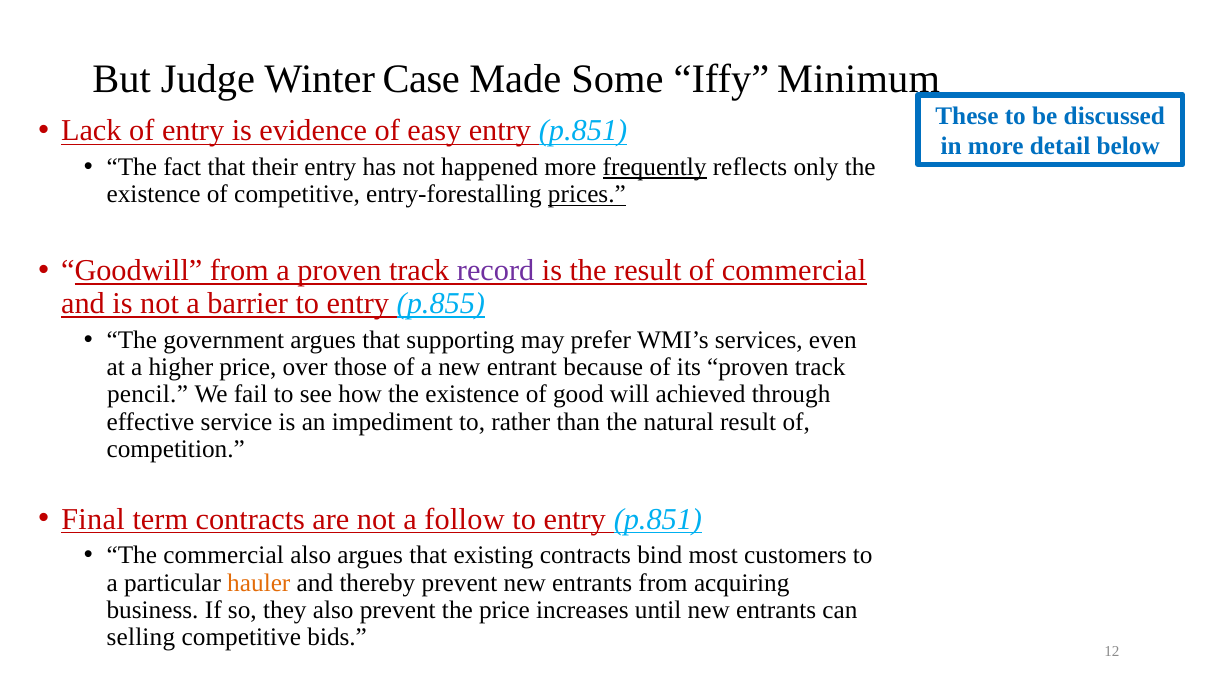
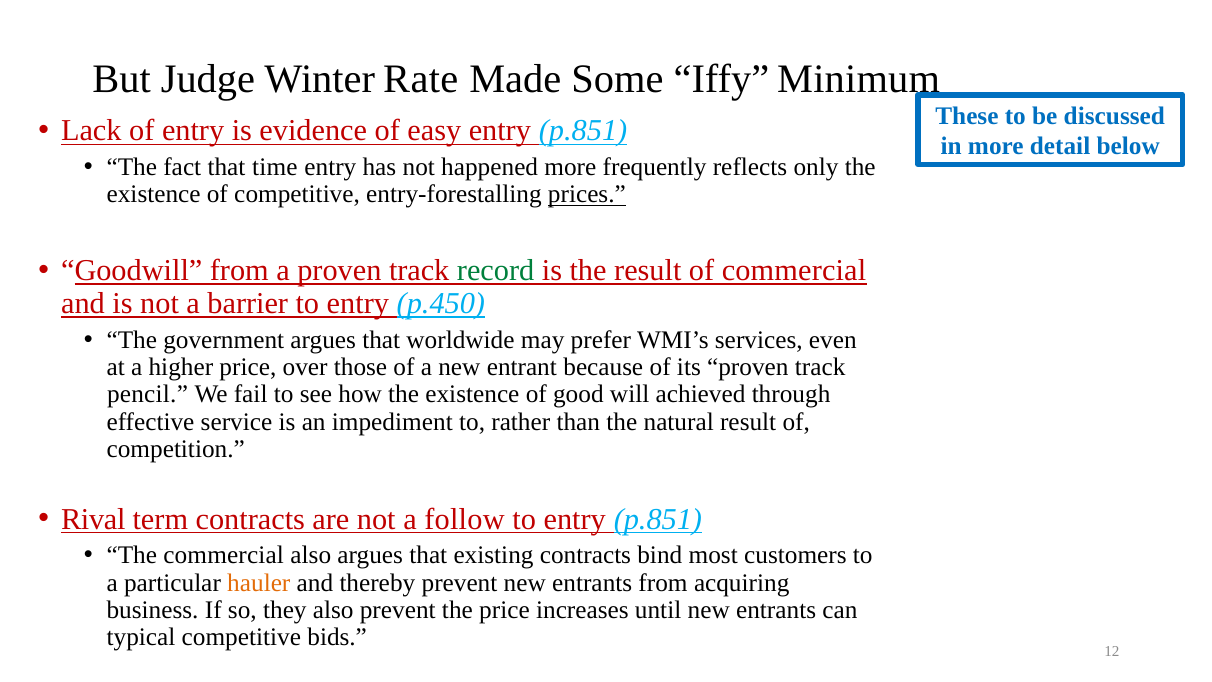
Case: Case -> Rate (421, 79)
their: their -> time (275, 167)
frequently underline: present -> none (655, 167)
record colour: purple -> green (496, 271)
p.855: p.855 -> p.450 (441, 303)
supporting: supporting -> worldwide (461, 340)
Final: Final -> Rival (93, 519)
selling: selling -> typical (141, 637)
